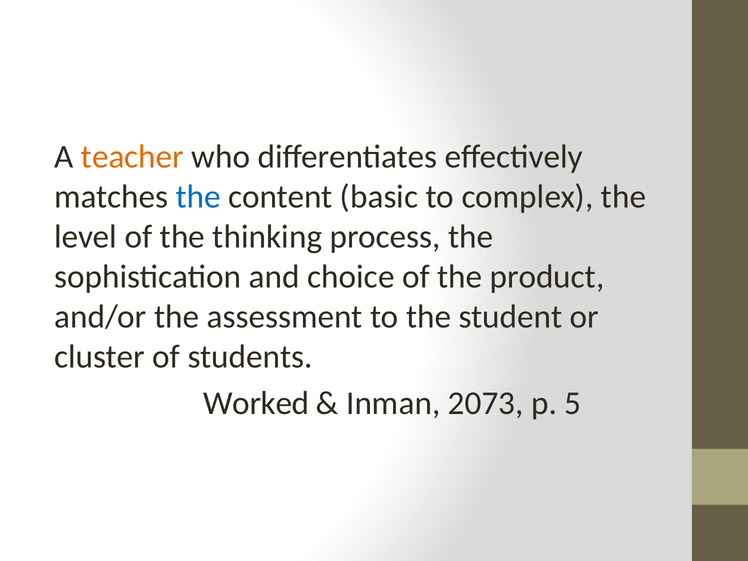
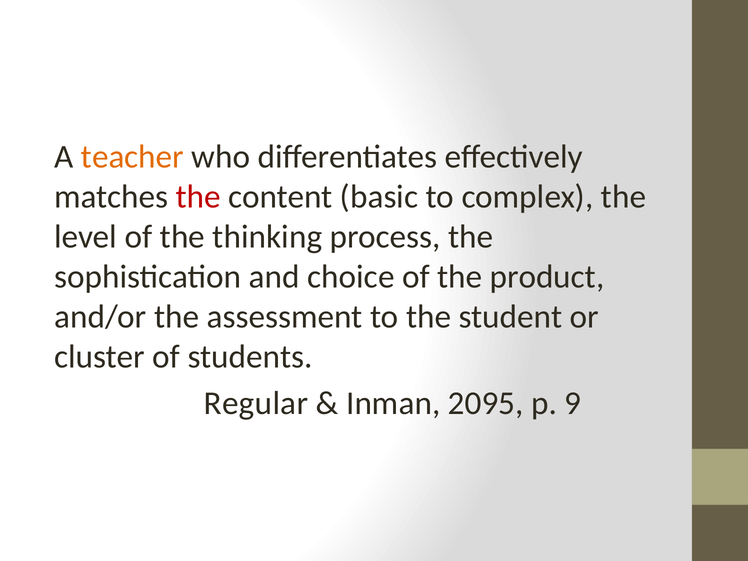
the colour: blue -> red (198, 197)
Worked: Worked -> Regular (256, 403)
2073: 2073 -> 2095 (486, 403)
5: 5 -> 9 (573, 403)
